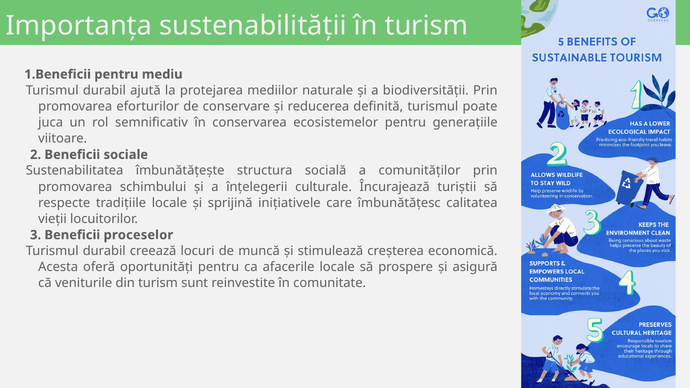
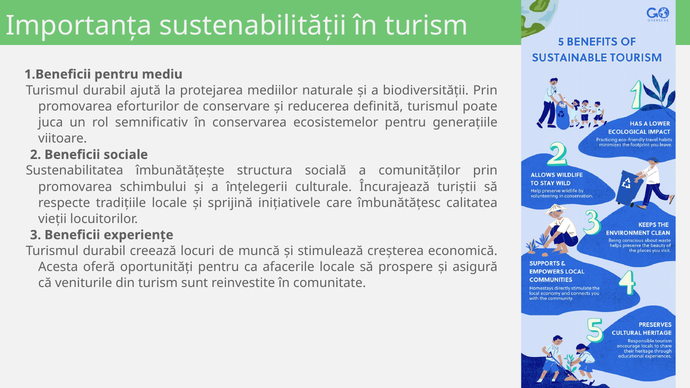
proceselor: proceselor -> experiențe (138, 235)
